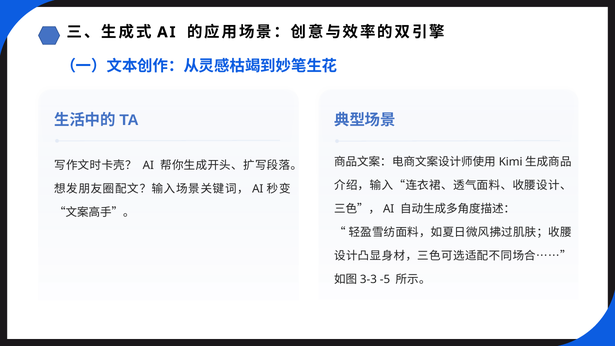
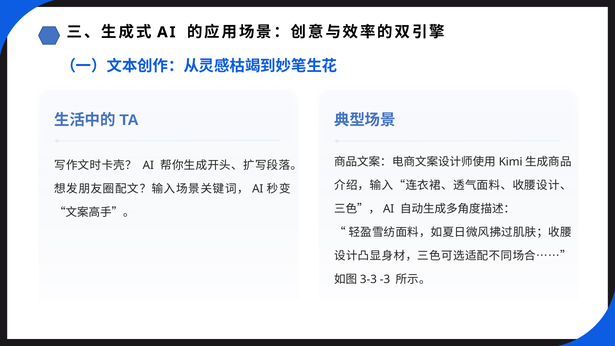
-5: -5 -> -3 (385, 279)
